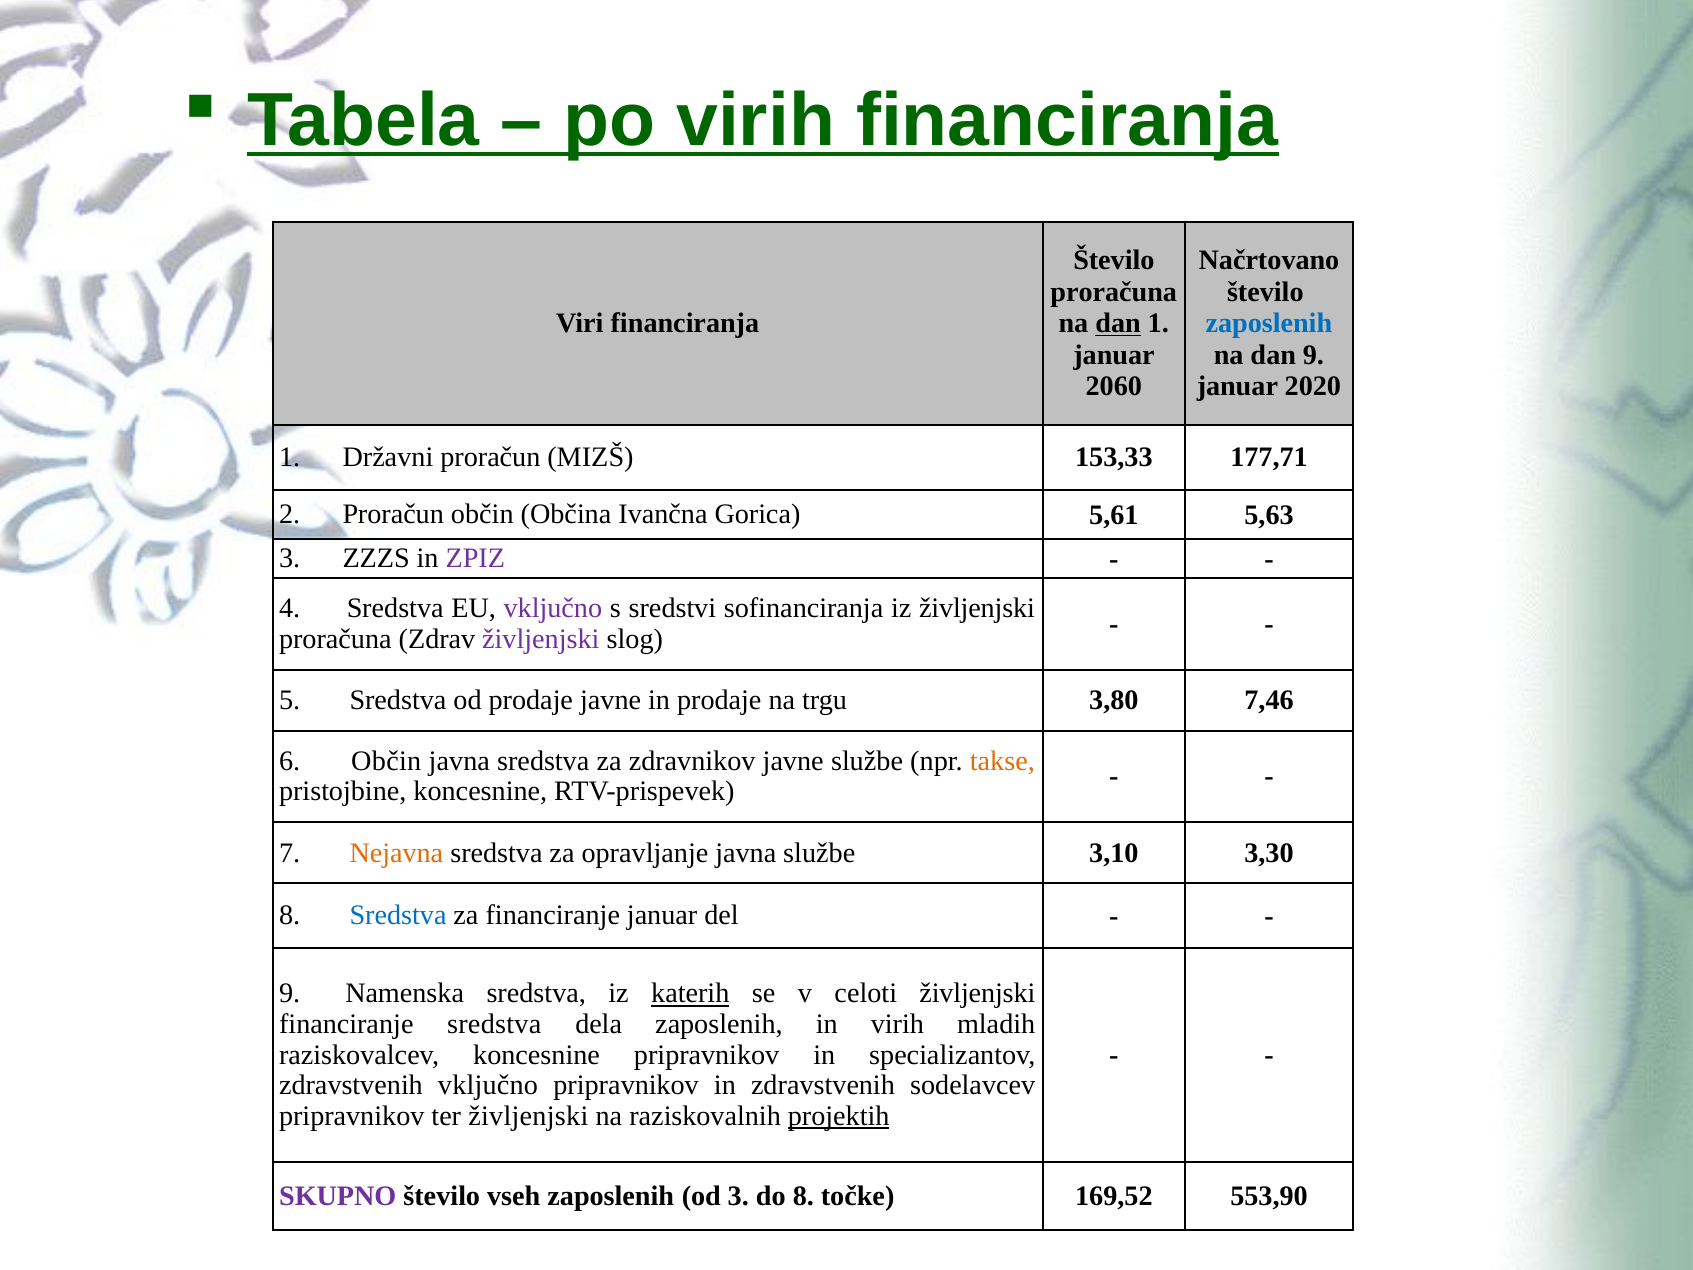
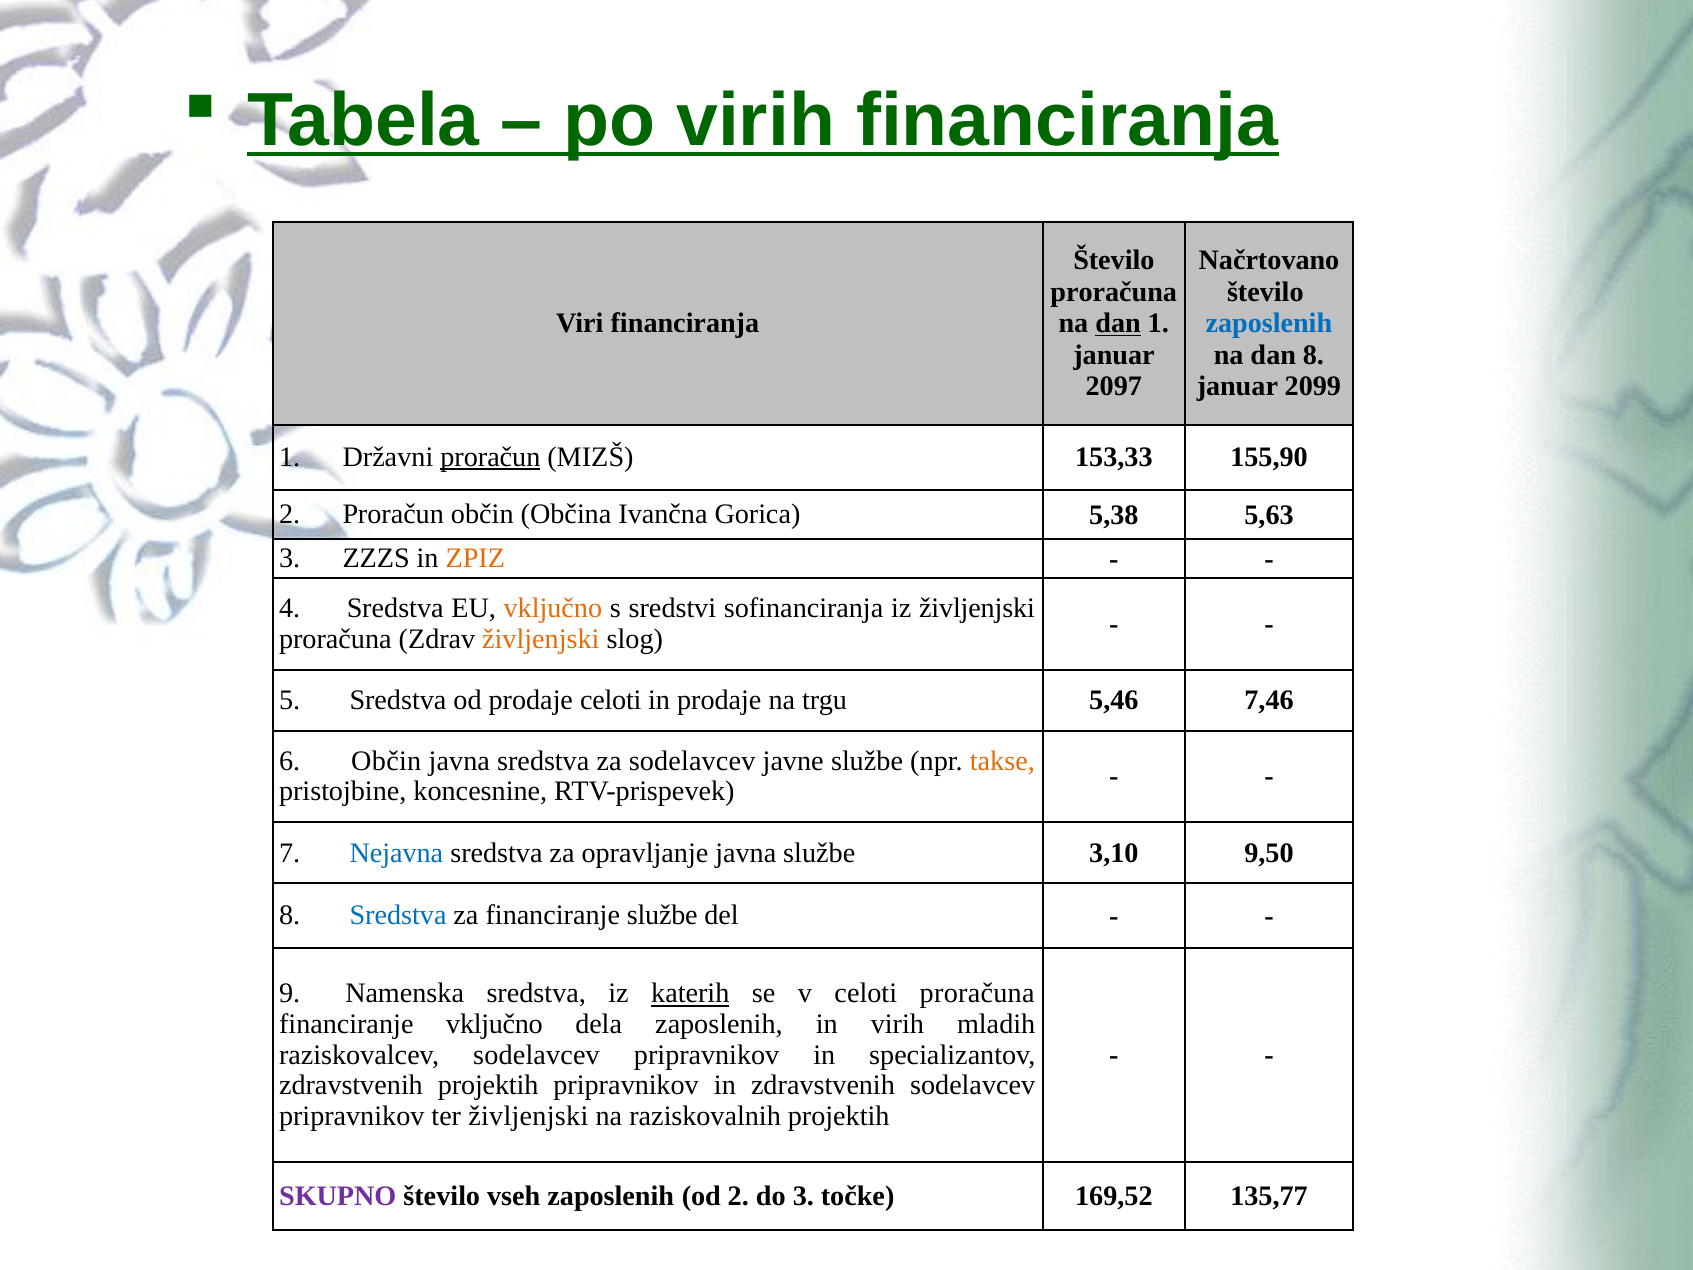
dan 9: 9 -> 8 (1313, 355)
2060: 2060 -> 2097 (1114, 386)
2020: 2020 -> 2099 (1313, 386)
proračun underline: none -> present (490, 457)
177,71: 177,71 -> 155,90 (1269, 457)
5,61: 5,61 -> 5,38 (1114, 515)
ZPIZ colour: purple -> orange (475, 558)
vključno colour: purple -> orange (553, 608)
življenjski colour: purple -> orange (541, 639)
prodaje javne: javne -> celoti (611, 700)
3,80: 3,80 -> 5,46 (1114, 700)
za zdravnikov: zdravnikov -> sodelavcev (692, 761)
Nejavna colour: orange -> blue (396, 853)
3,30: 3,30 -> 9,50 (1269, 853)
financiranje januar: januar -> službe (662, 915)
celoti življenjski: življenjski -> proračuna (977, 993)
financiranje sredstva: sredstva -> vključno (495, 1024)
raziskovalcev koncesnine: koncesnine -> sodelavcev (537, 1055)
zdravstvenih vključno: vključno -> projektih (488, 1085)
projektih underline: present -> none (839, 1116)
od 3: 3 -> 2 (738, 1196)
do 8: 8 -> 3 (803, 1196)
553,90: 553,90 -> 135,77 (1269, 1196)
